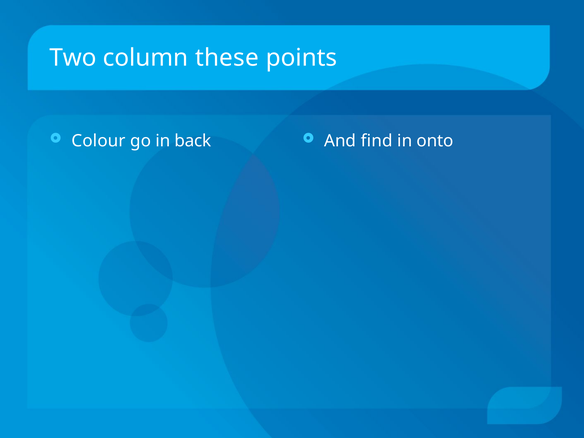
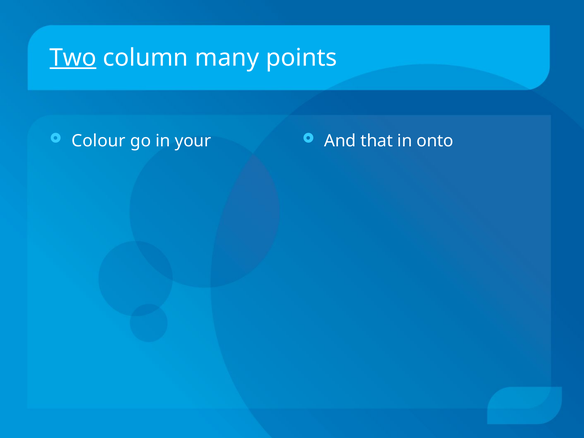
Two underline: none -> present (73, 58)
these: these -> many (227, 58)
back: back -> your (193, 141)
find: find -> that (377, 141)
